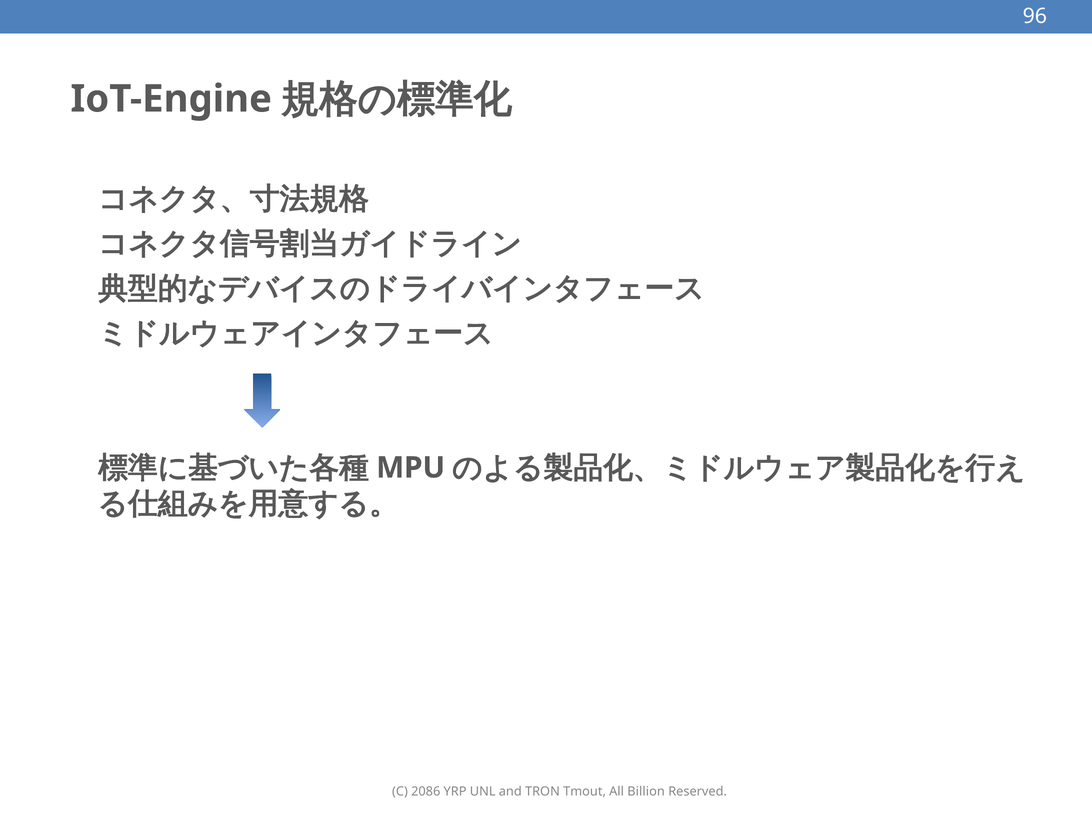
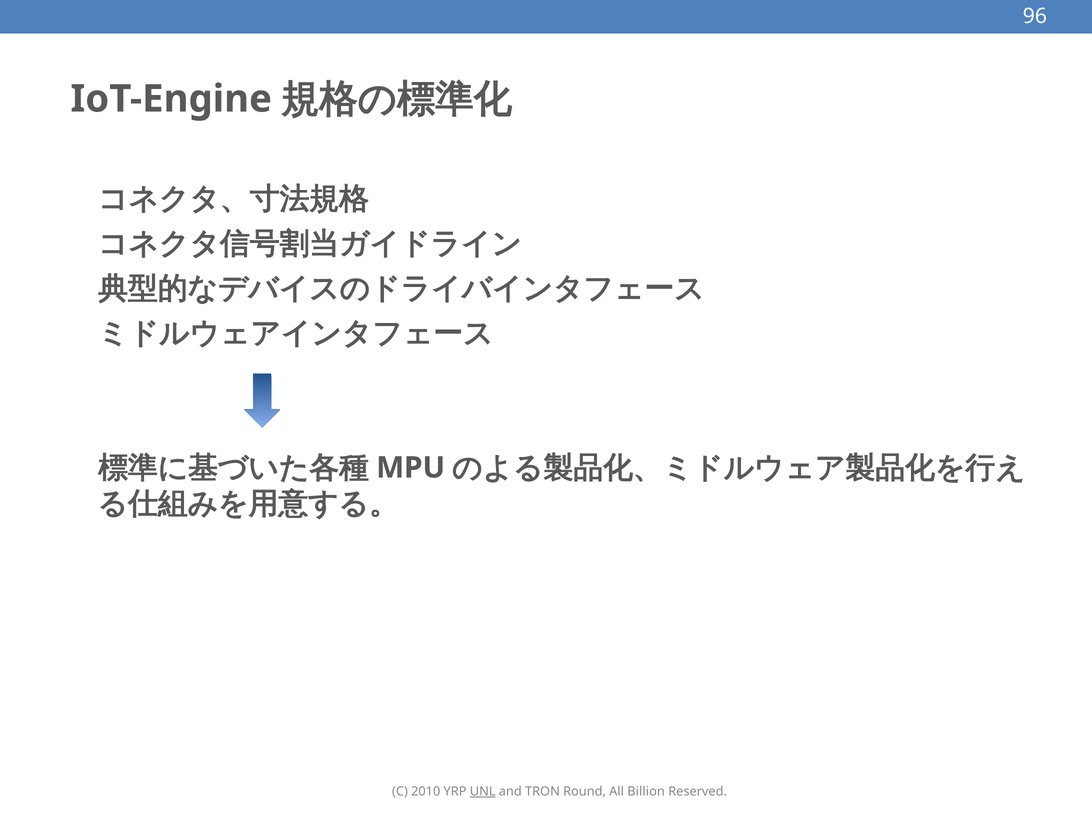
2086: 2086 -> 2010 (426, 792)
UNL underline: none -> present (483, 792)
Tmout: Tmout -> Round (585, 792)
